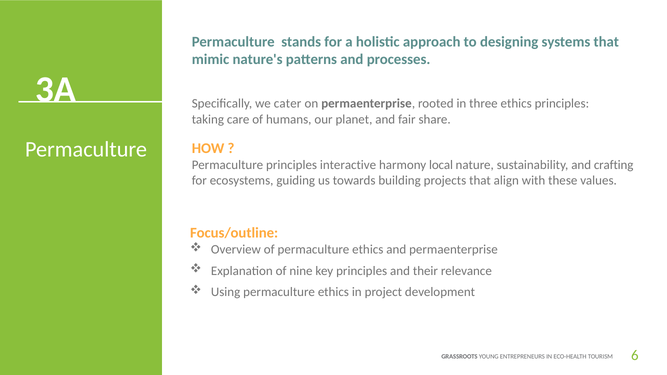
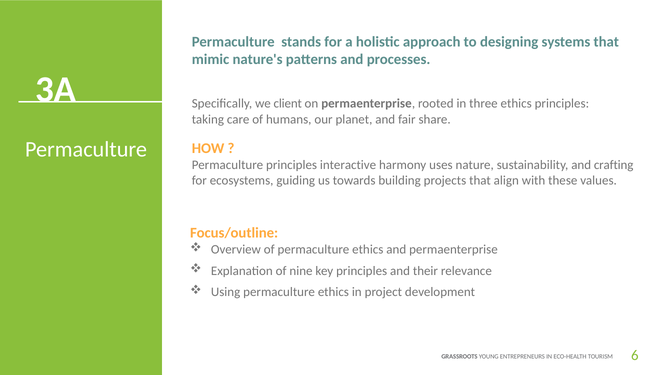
cater: cater -> client (288, 104)
local: local -> uses (441, 165)
